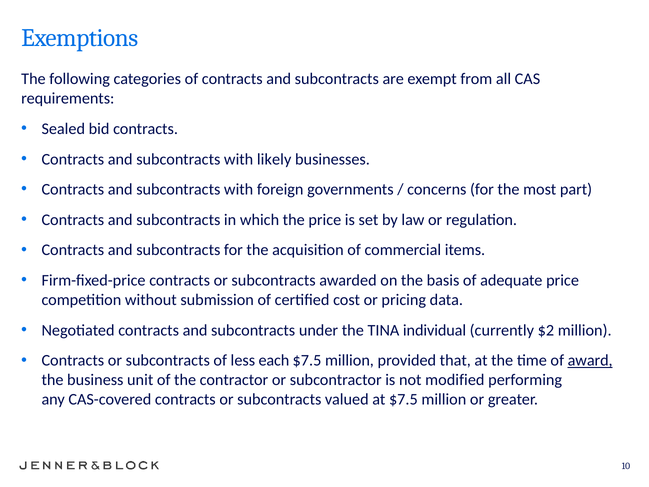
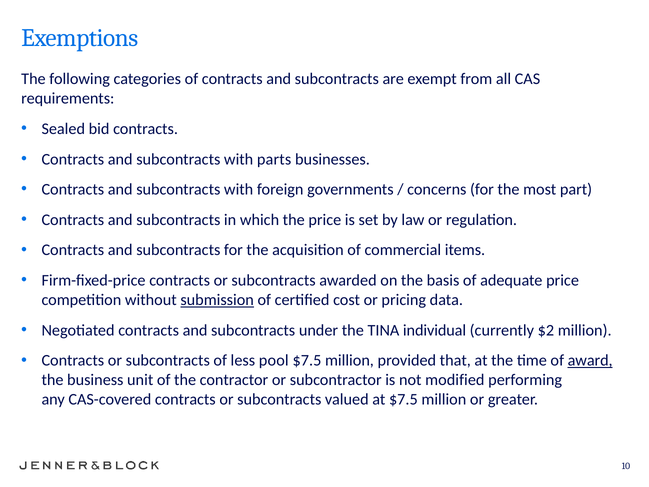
likely: likely -> parts (274, 159)
submission underline: none -> present (217, 300)
each: each -> pool (274, 360)
